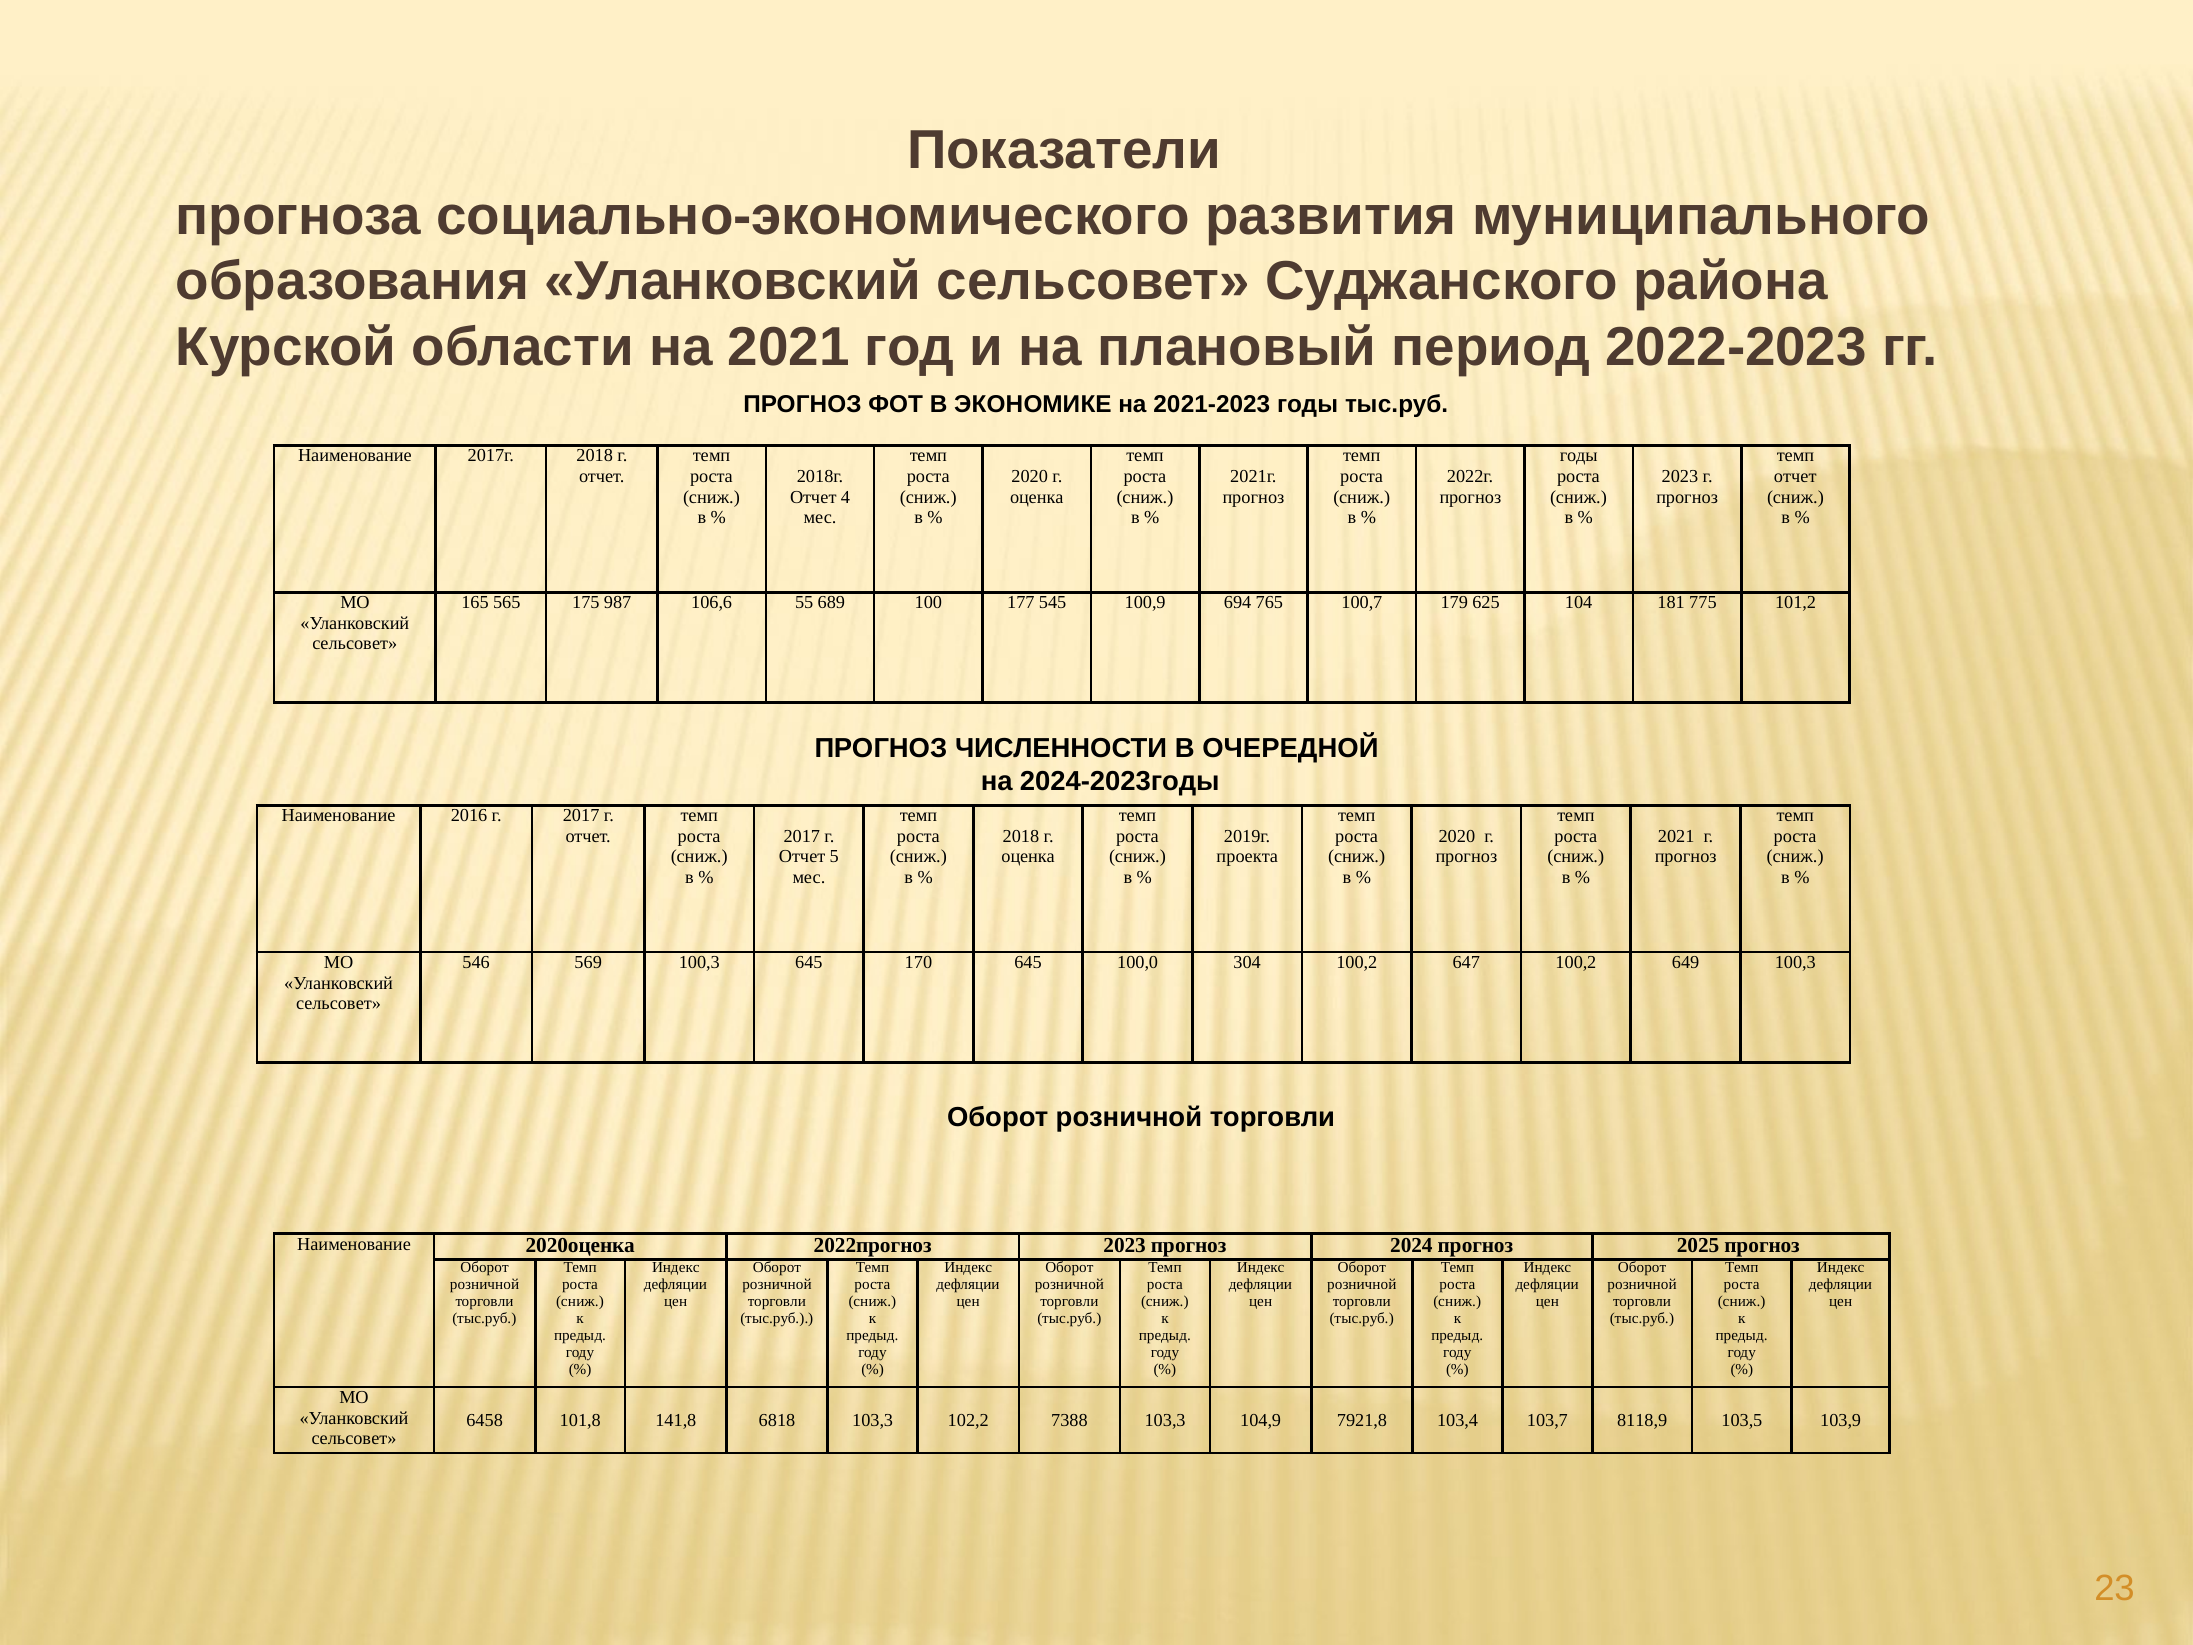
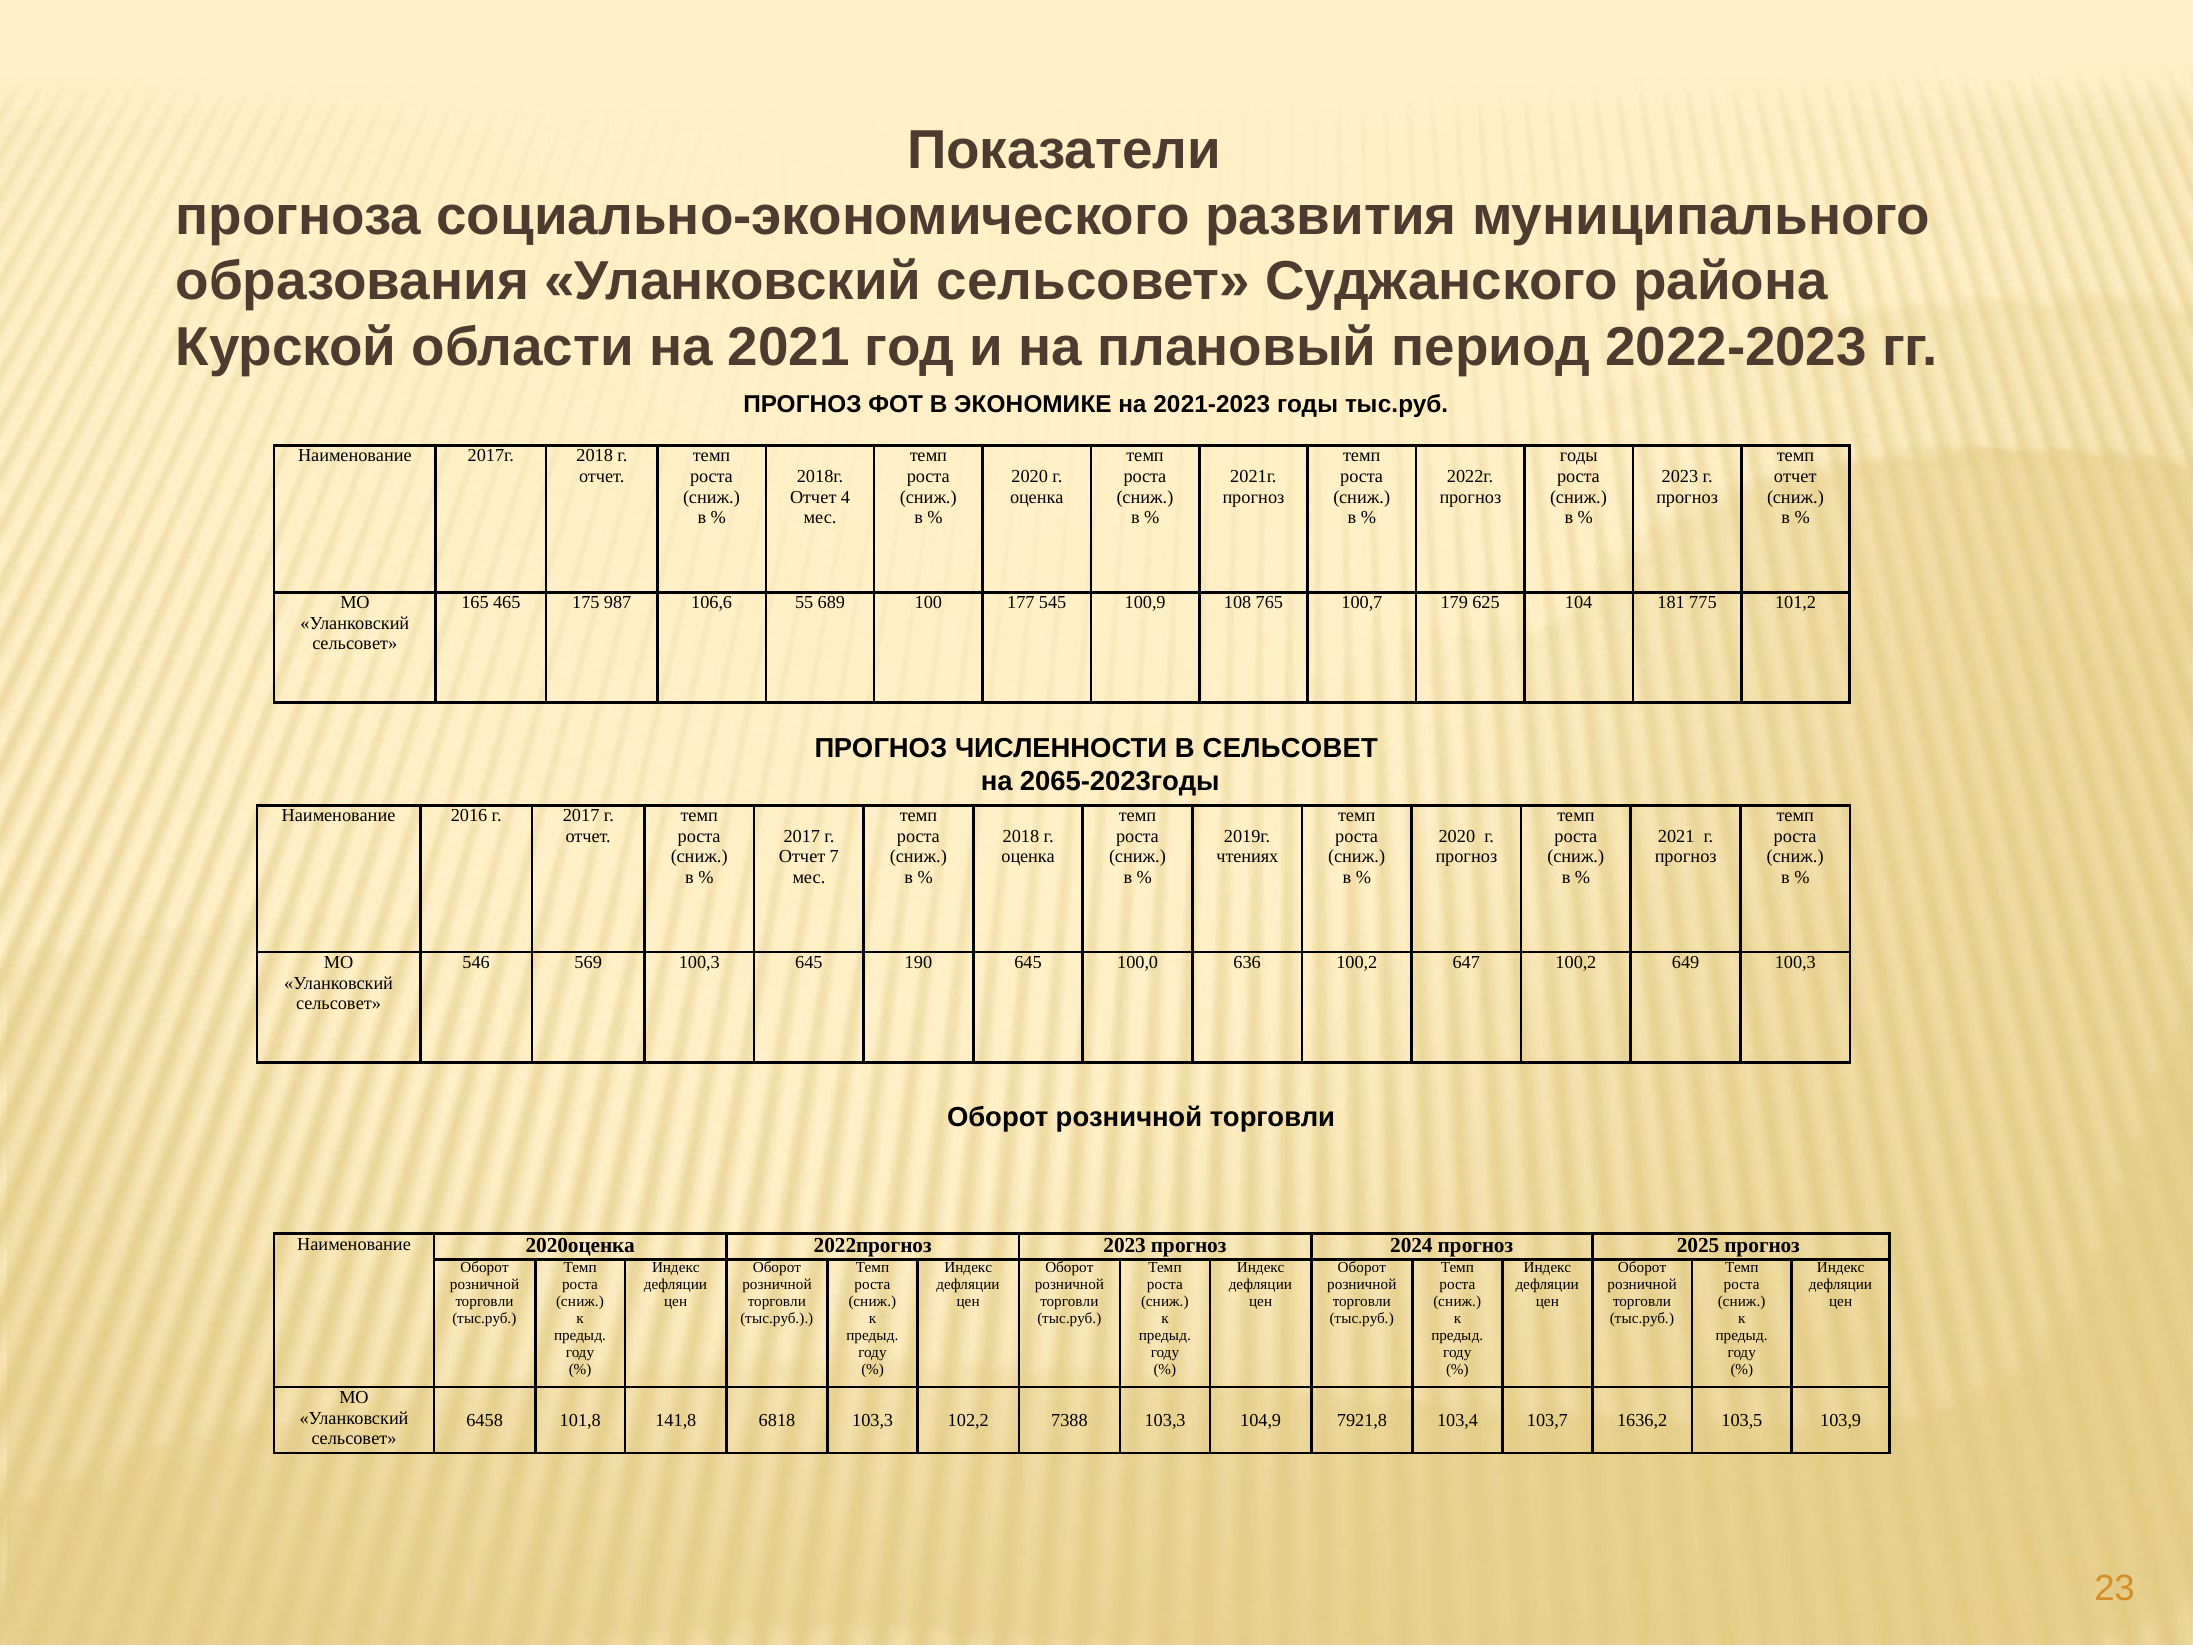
565: 565 -> 465 (507, 603)
694: 694 -> 108 (1238, 603)
В ОЧЕРЕДНОЙ: ОЧЕРЕДНОЙ -> СЕЛЬСОВЕТ (1290, 749)
2024-2023годы: 2024-2023годы -> 2065-2023годы (1120, 782)
5: 5 -> 7 (834, 857)
проекта: проекта -> чтениях (1247, 857)
170: 170 -> 190 (918, 963)
304: 304 -> 636 (1247, 963)
8118,9: 8118,9 -> 1636,2 (1642, 1420)
